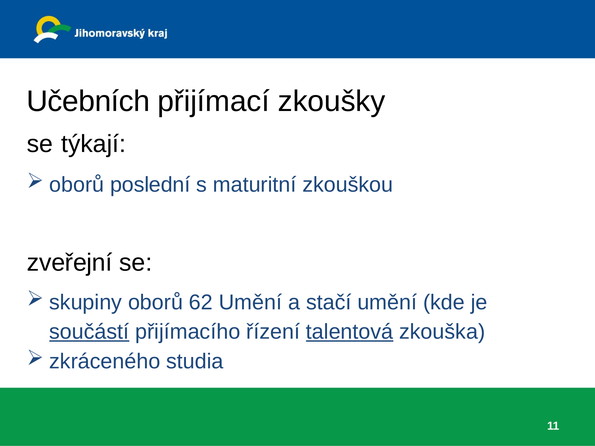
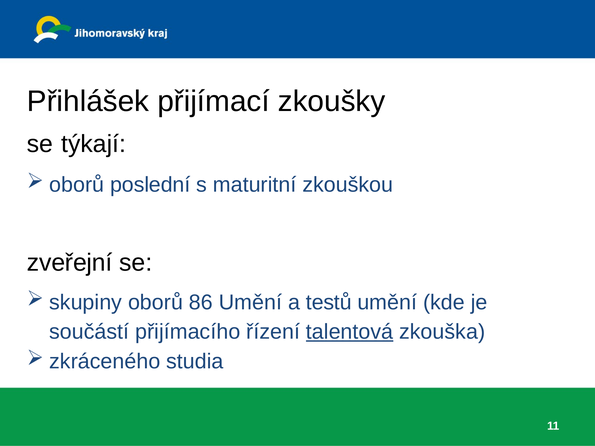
Učebních: Učebních -> Přihlášek (88, 101)
62: 62 -> 86 (201, 302)
stačí: stačí -> testů (329, 302)
součástí underline: present -> none (89, 332)
